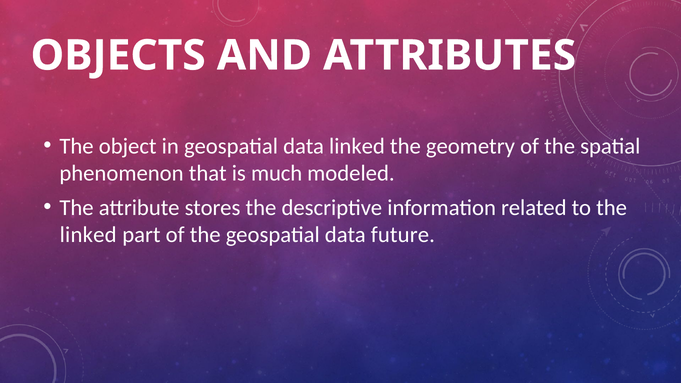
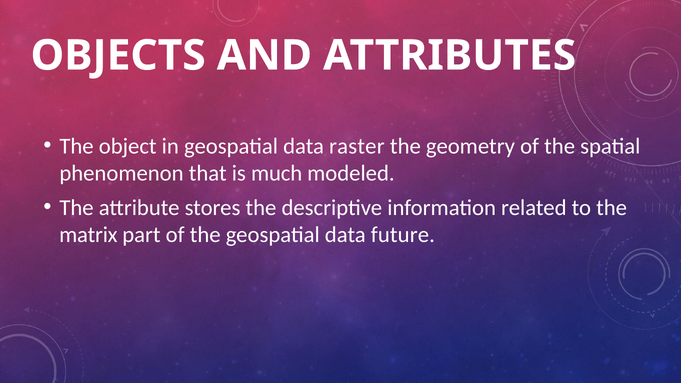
data linked: linked -> raster (357, 146)
linked: linked -> matrix (88, 235)
